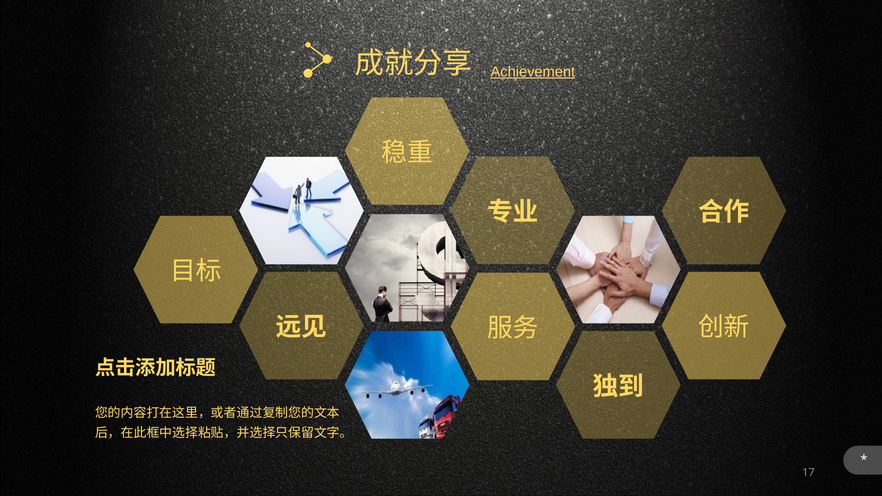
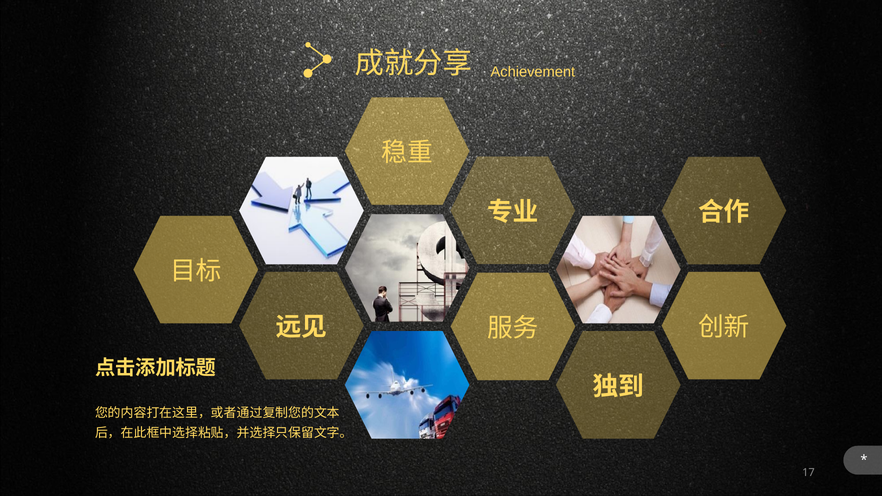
Achievement underline: present -> none (533, 72)
